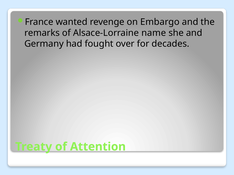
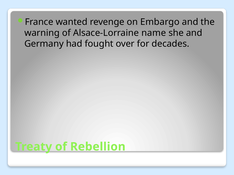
remarks: remarks -> warning (42, 33)
Attention: Attention -> Rebellion (98, 147)
